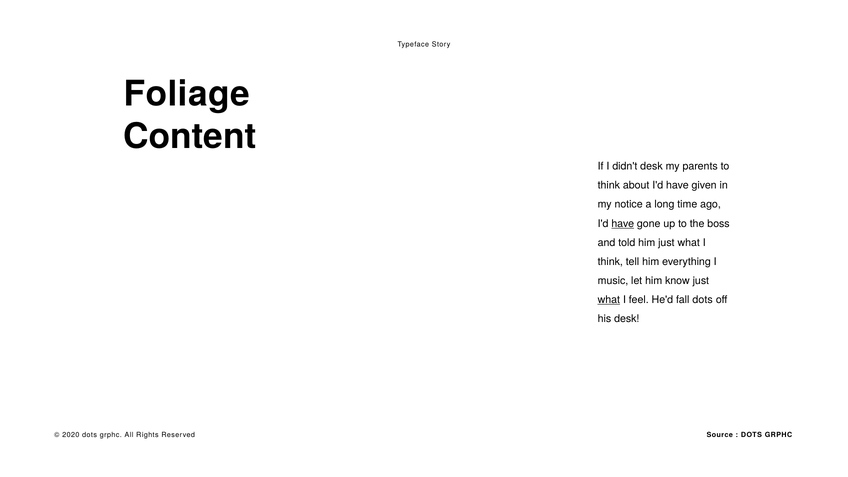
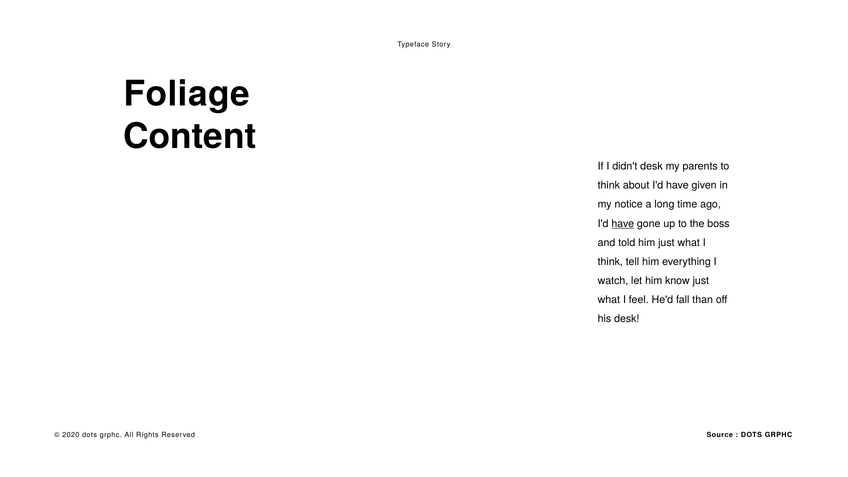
music: music -> watch (613, 281)
what underline: present -> none (609, 300)
fall dots: dots -> than (703, 300)
